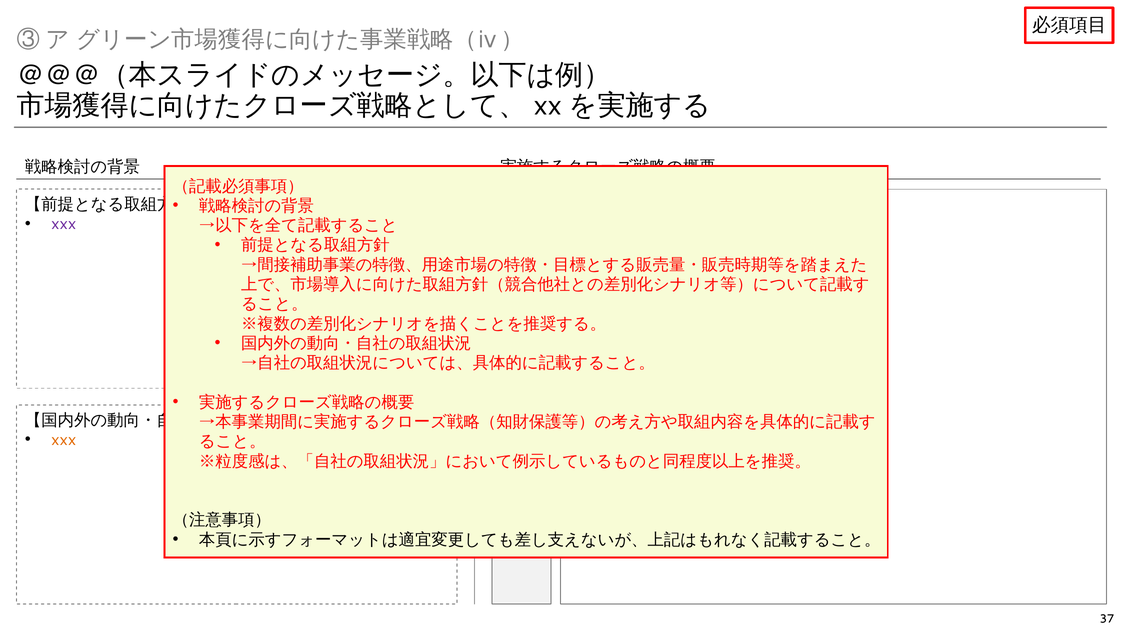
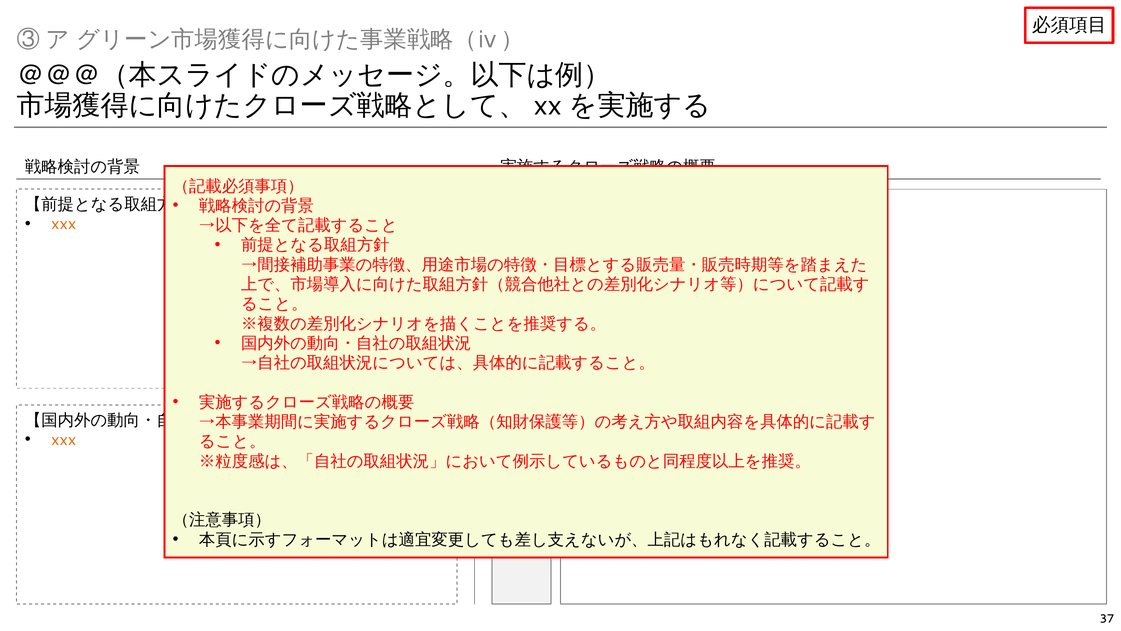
xxx colour: purple -> orange (64, 224)
